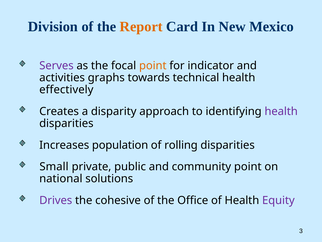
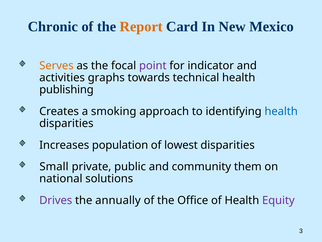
Division: Division -> Chronic (53, 26)
Serves colour: purple -> orange (56, 65)
point colour: orange -> purple (153, 65)
effectively: effectively -> publishing (66, 90)
disparity: disparity -> smoking (114, 111)
health colour: purple -> blue (281, 111)
rolling: rolling -> lowest (181, 145)
community point: point -> them (248, 166)
cohesive: cohesive -> annually (118, 200)
